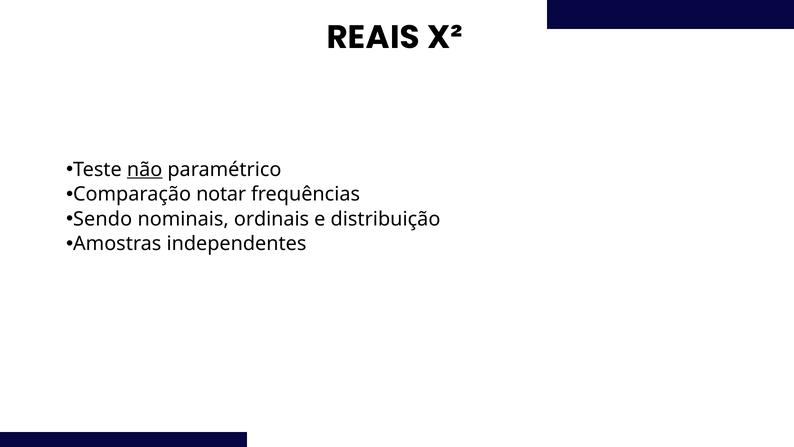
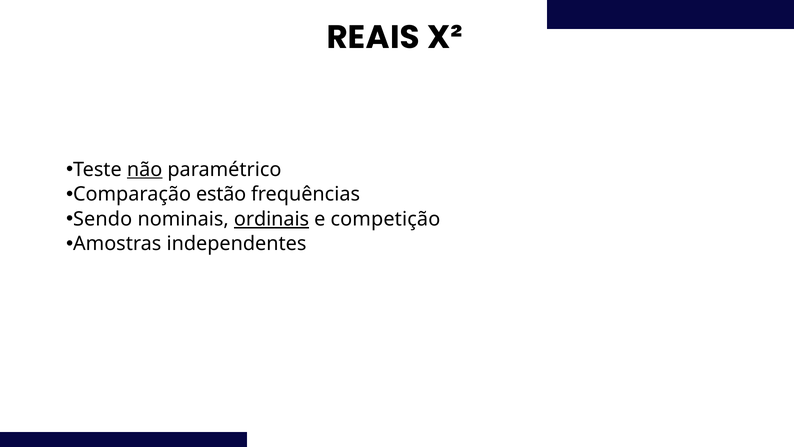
notar: notar -> estão (221, 194)
ordinais underline: none -> present (272, 219)
distribuição: distribuição -> competição (385, 219)
